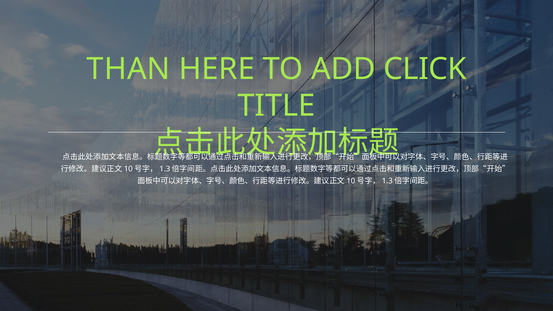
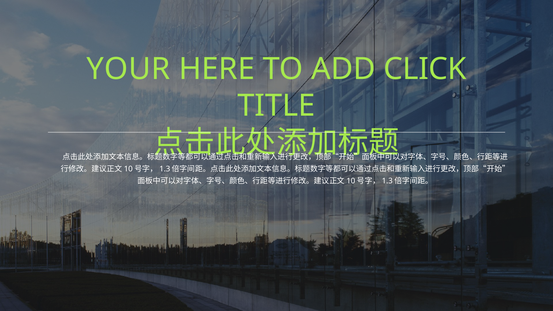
THAN: THAN -> YOUR (128, 69)
